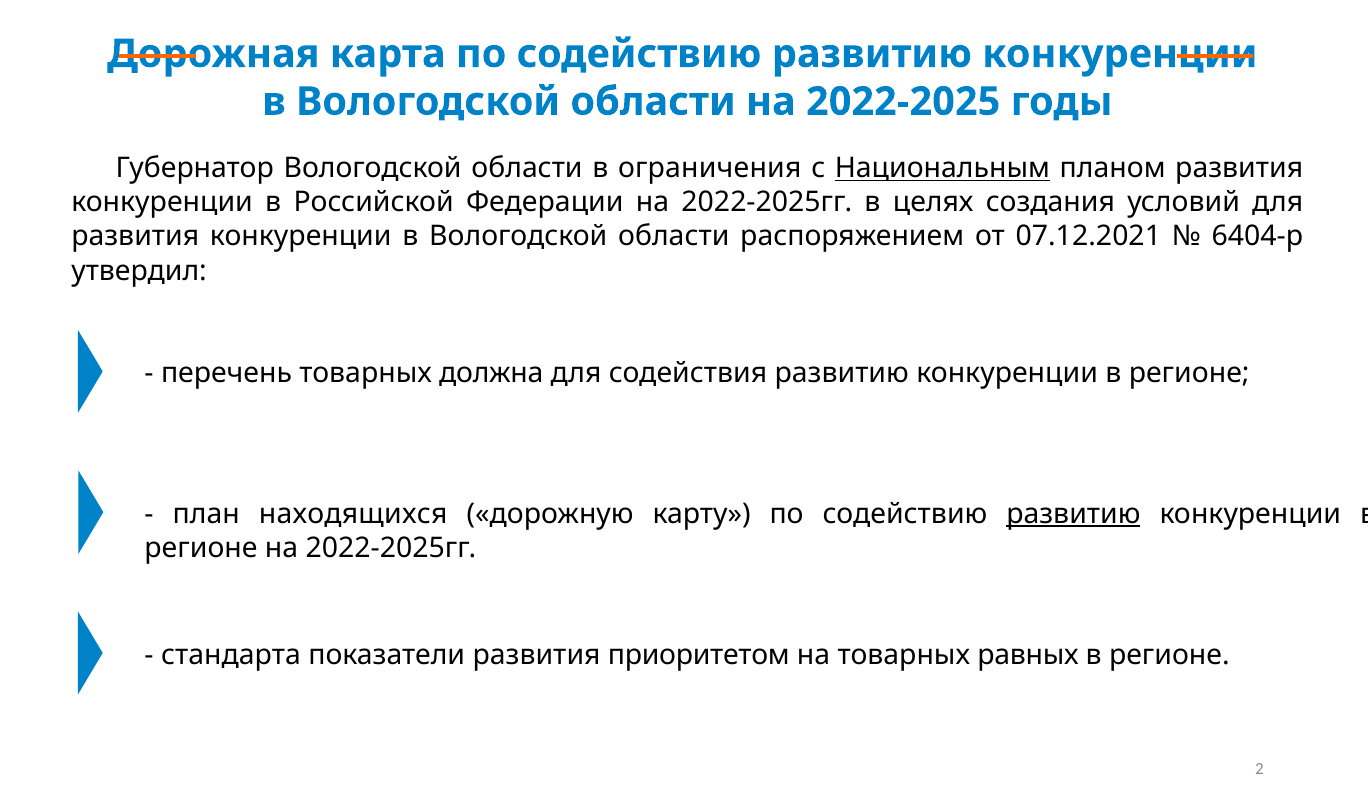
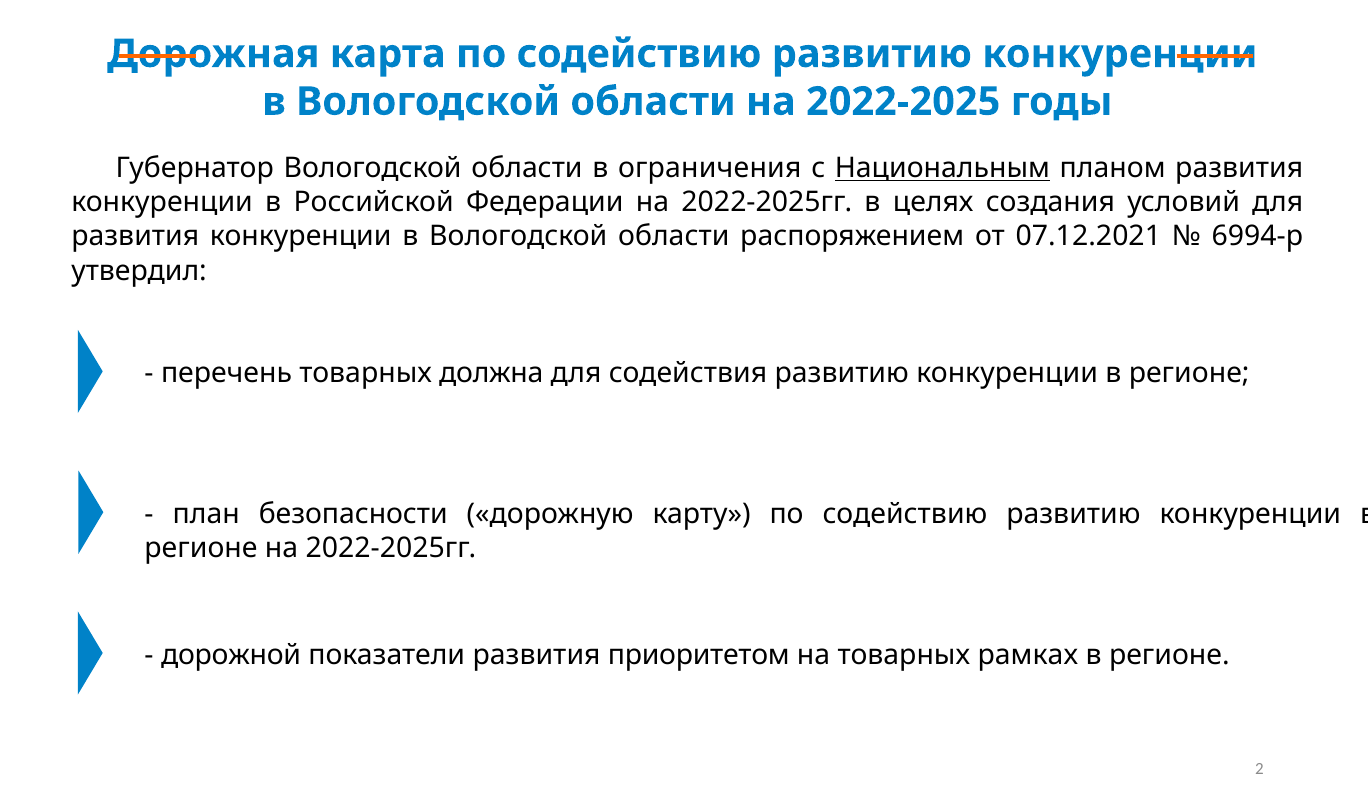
6404-р: 6404-р -> 6994-р (1257, 237)
находящихся: находящихся -> безопасности (353, 514)
развитию underline: present -> none (1073, 514)
стандарта: стандарта -> дорожной (231, 654)
равных: равных -> рамках (1028, 654)
